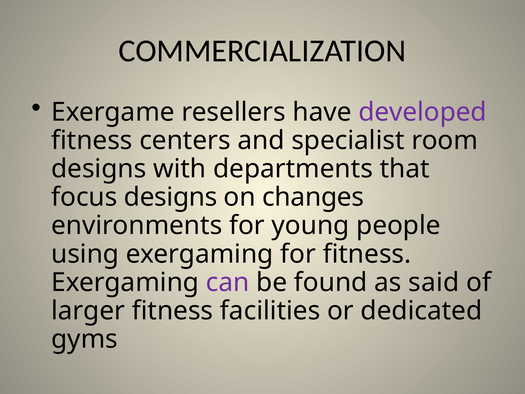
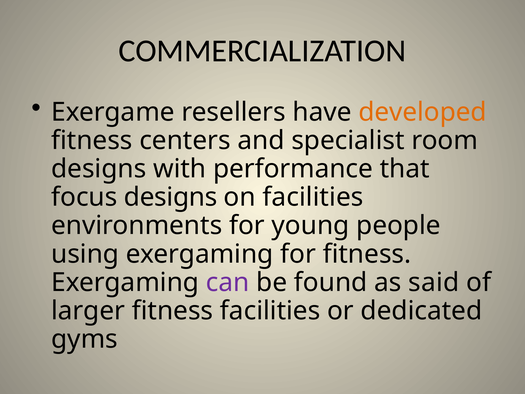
developed colour: purple -> orange (423, 112)
departments: departments -> performance (293, 169)
on changes: changes -> facilities (313, 197)
